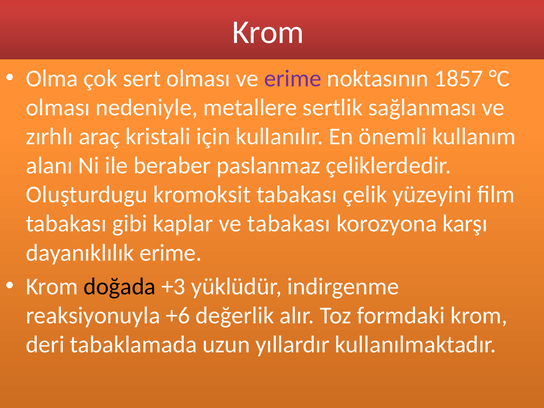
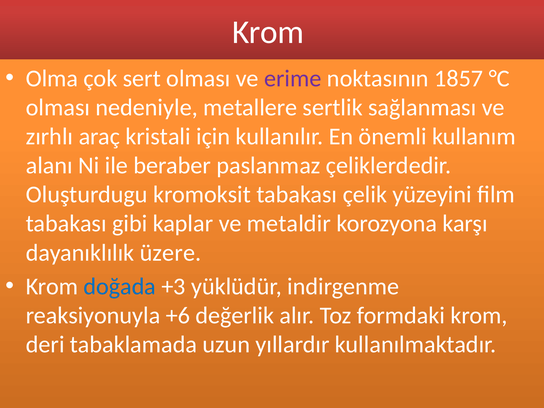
ve tabakası: tabakası -> metaldir (289, 224)
dayanıklılık erime: erime -> üzere (171, 253)
doğada colour: black -> blue (120, 287)
